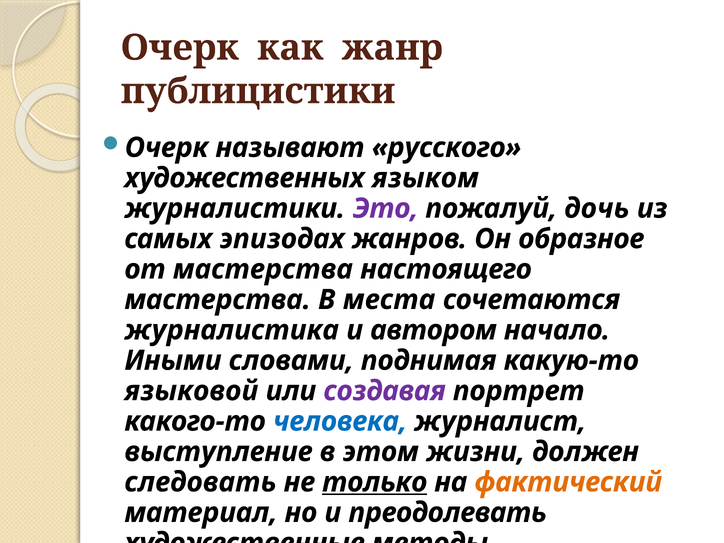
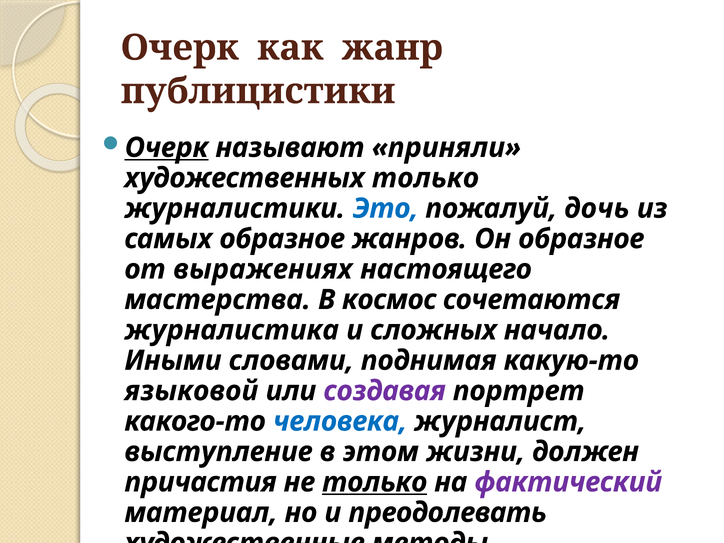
Очерк underline: none -> present (167, 148)
русского: русского -> приняли (446, 148)
художественных языком: языком -> только (425, 178)
Это colour: purple -> blue (385, 208)
самых эпизодах: эпизодах -> образное (282, 239)
от мастерства: мастерства -> выражениях (263, 269)
места: места -> космос (389, 300)
автором: автором -> сложных (434, 330)
следовать: следовать -> причастия (201, 482)
фактический colour: orange -> purple (568, 482)
